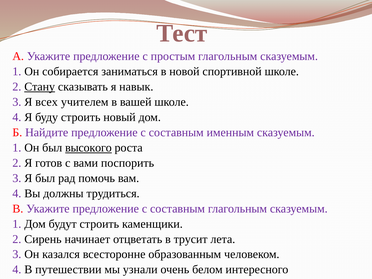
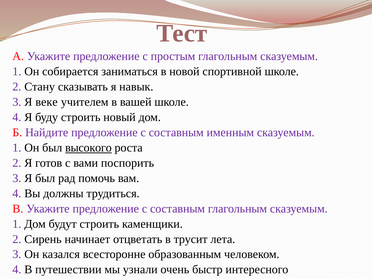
Стану underline: present -> none (40, 87)
всех: всех -> веке (47, 102)
белом: белом -> быстр (207, 270)
